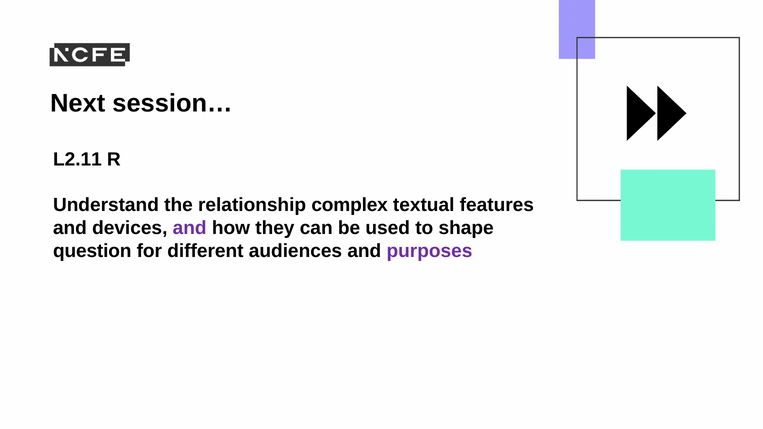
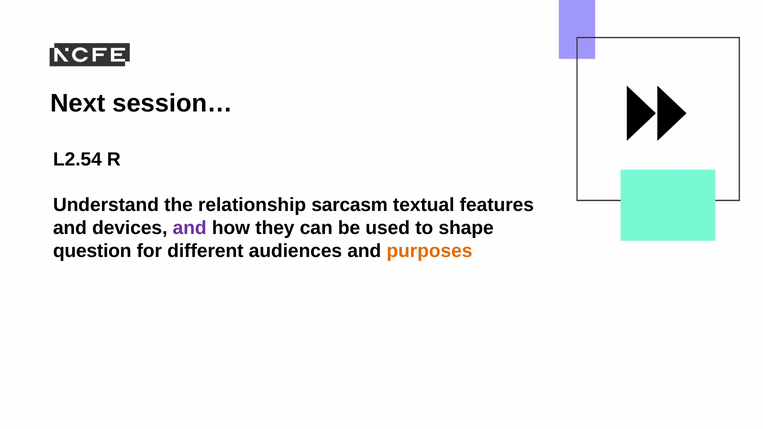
L2.11: L2.11 -> L2.54 (77, 159)
complex: complex -> sarcasm (350, 205)
purposes colour: purple -> orange (429, 251)
